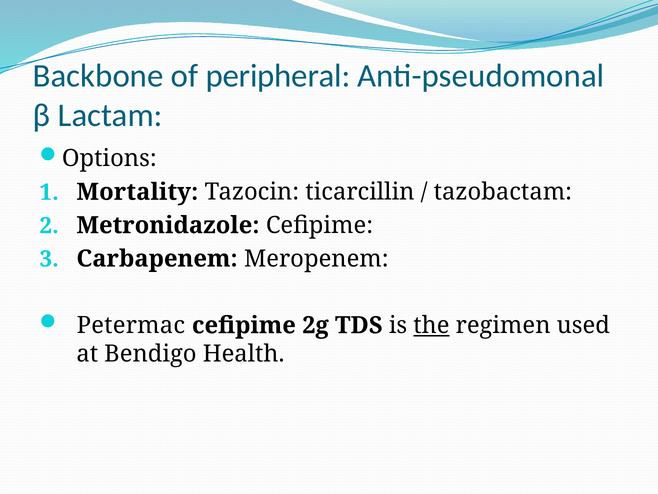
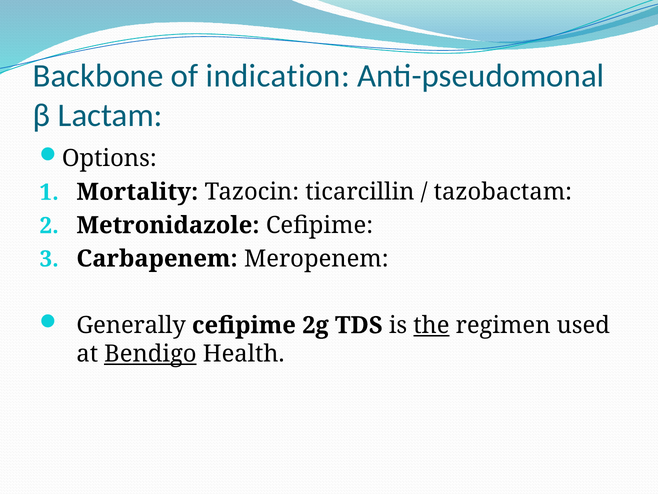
peripheral: peripheral -> indication (278, 76)
Petermac: Petermac -> Generally (131, 325)
Bendigo underline: none -> present (150, 354)
